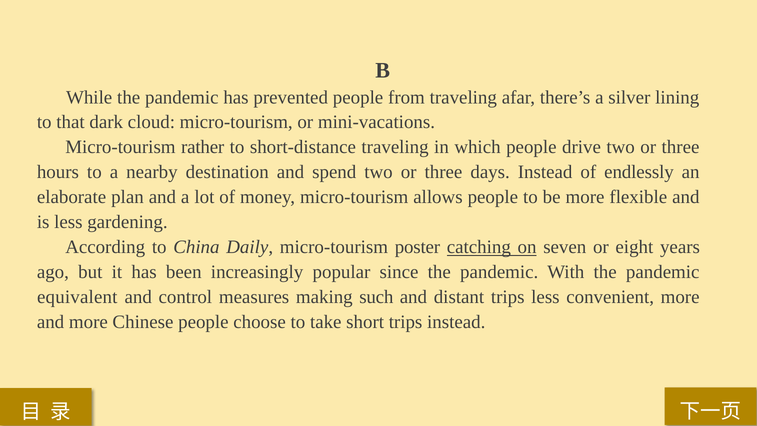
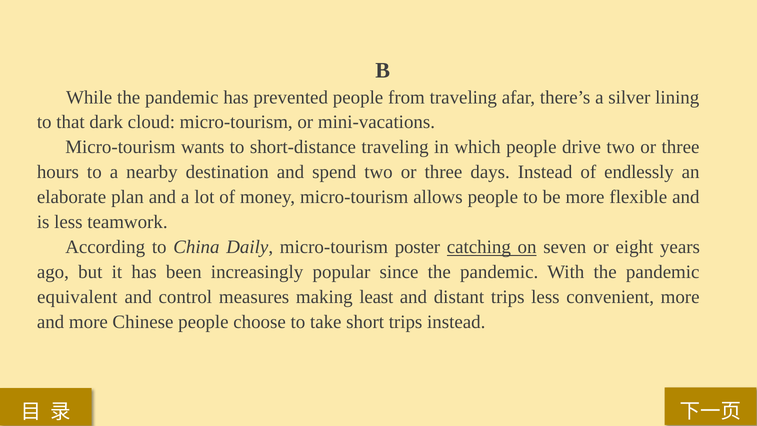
rather: rather -> wants (203, 147)
gardening: gardening -> teamwork (127, 222)
such: such -> least (376, 297)
